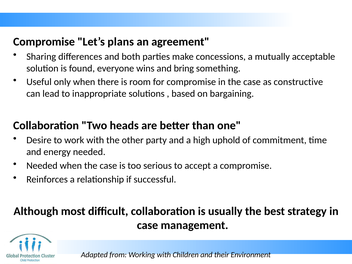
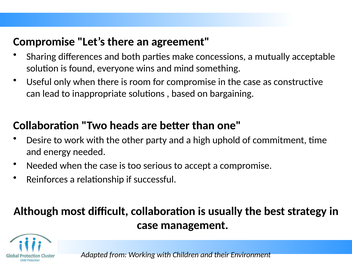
Let’s plans: plans -> there (121, 42)
bring: bring -> mind (184, 68)
